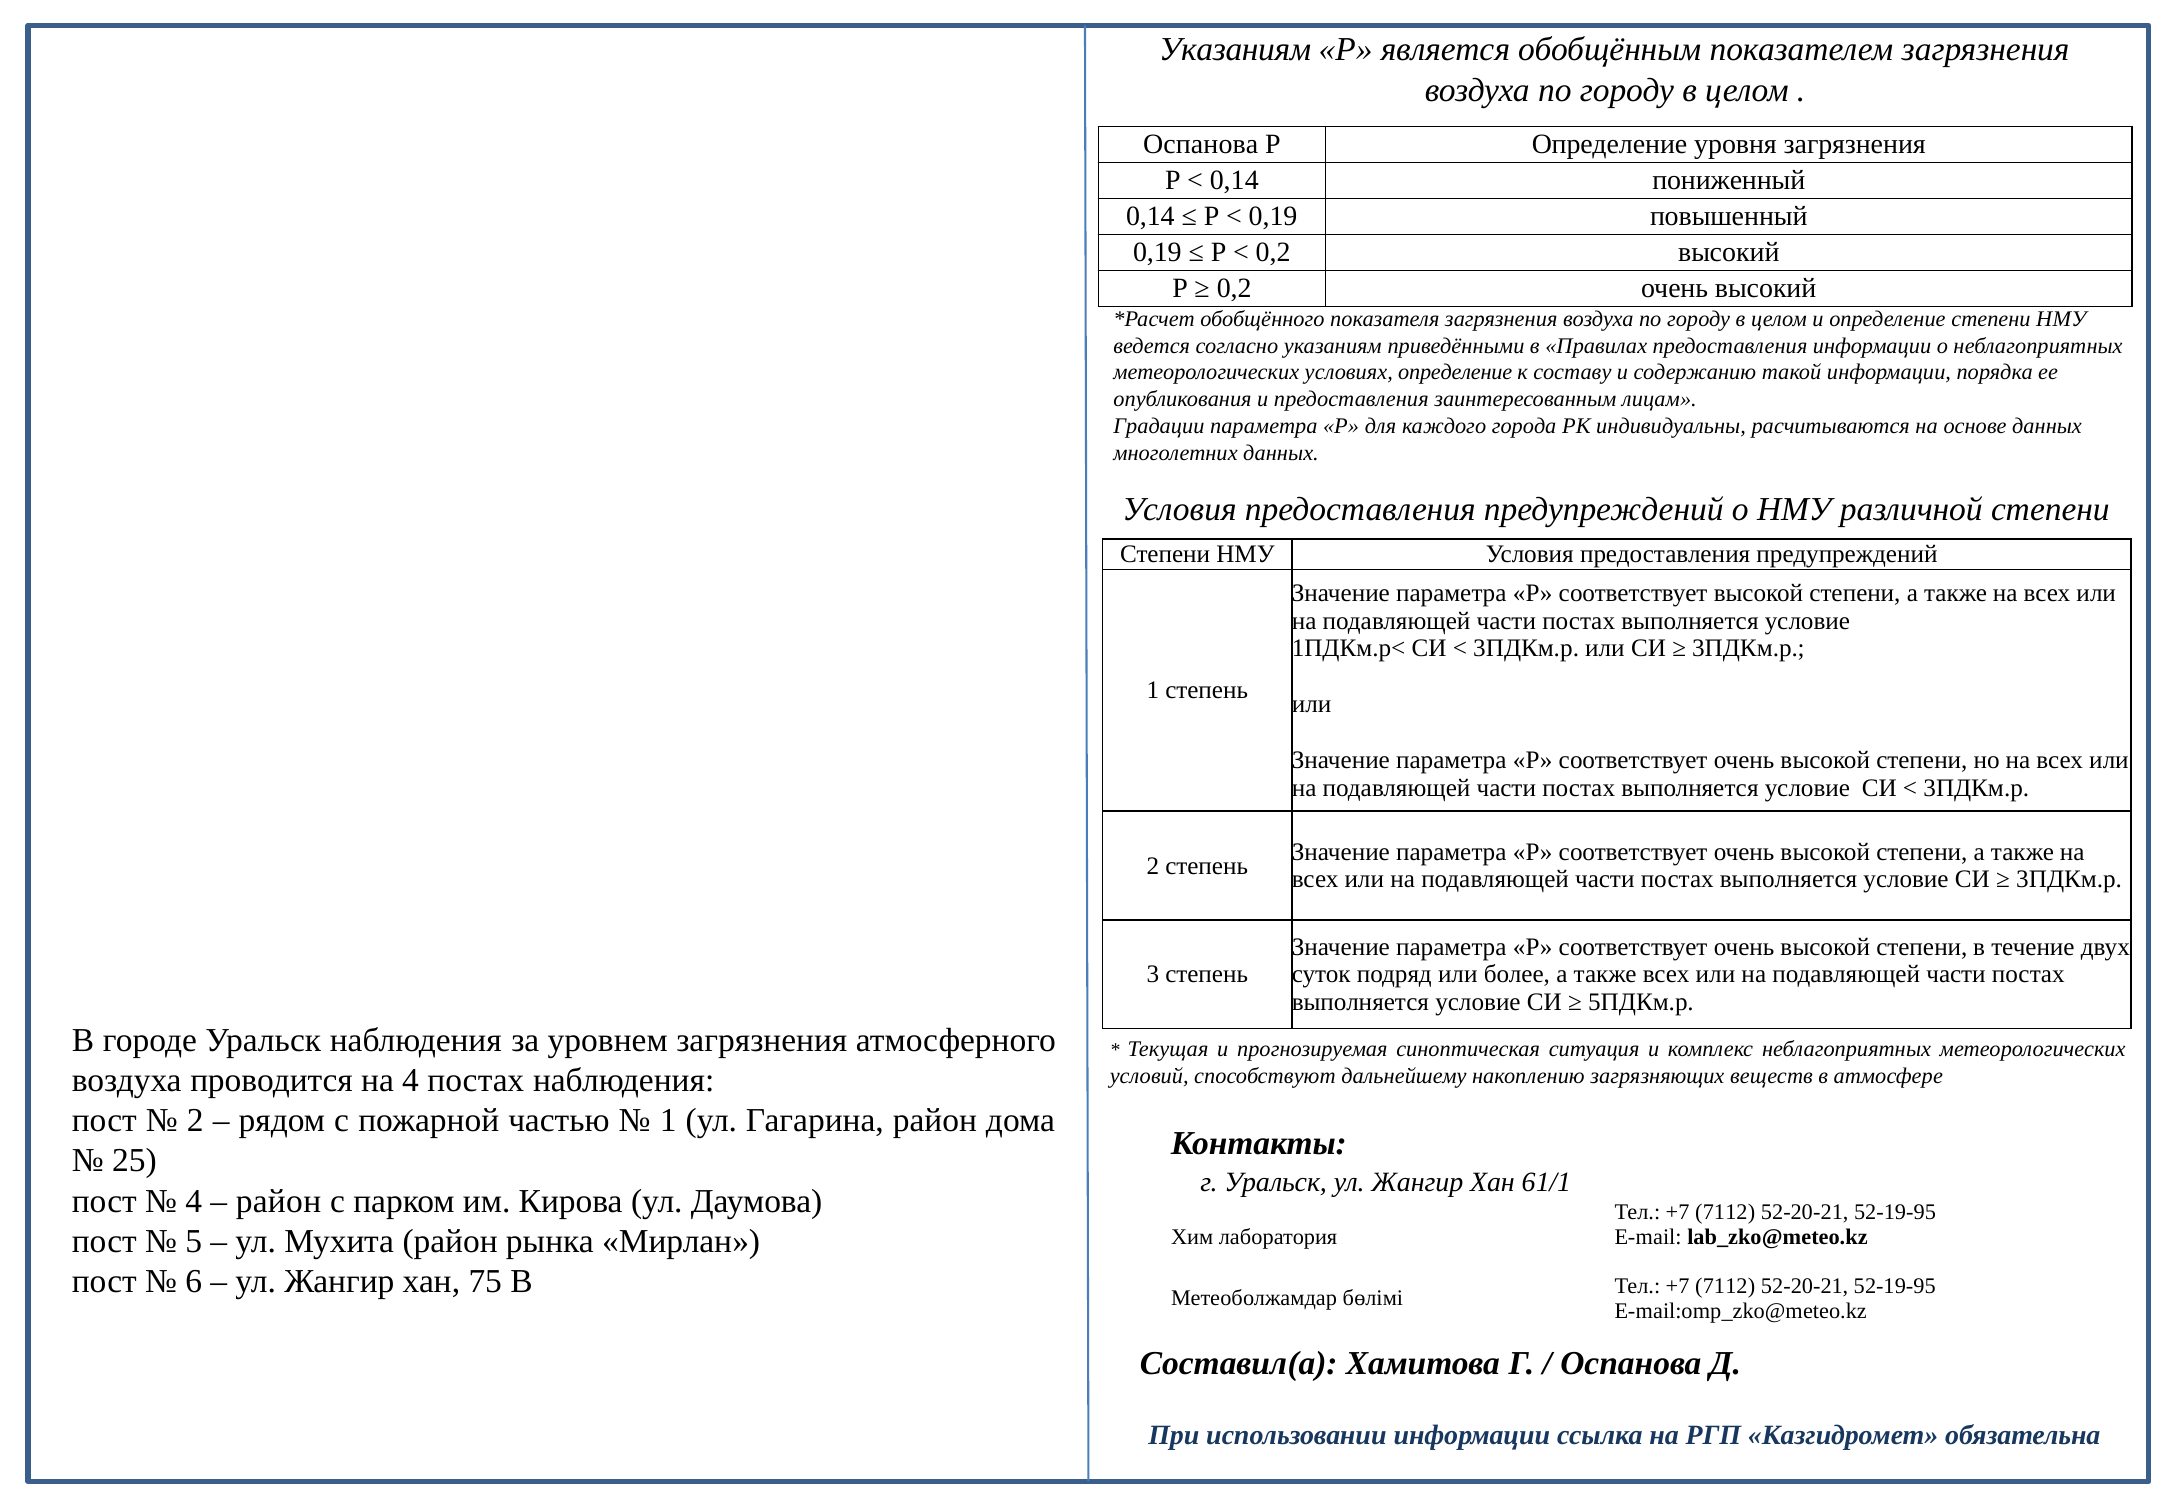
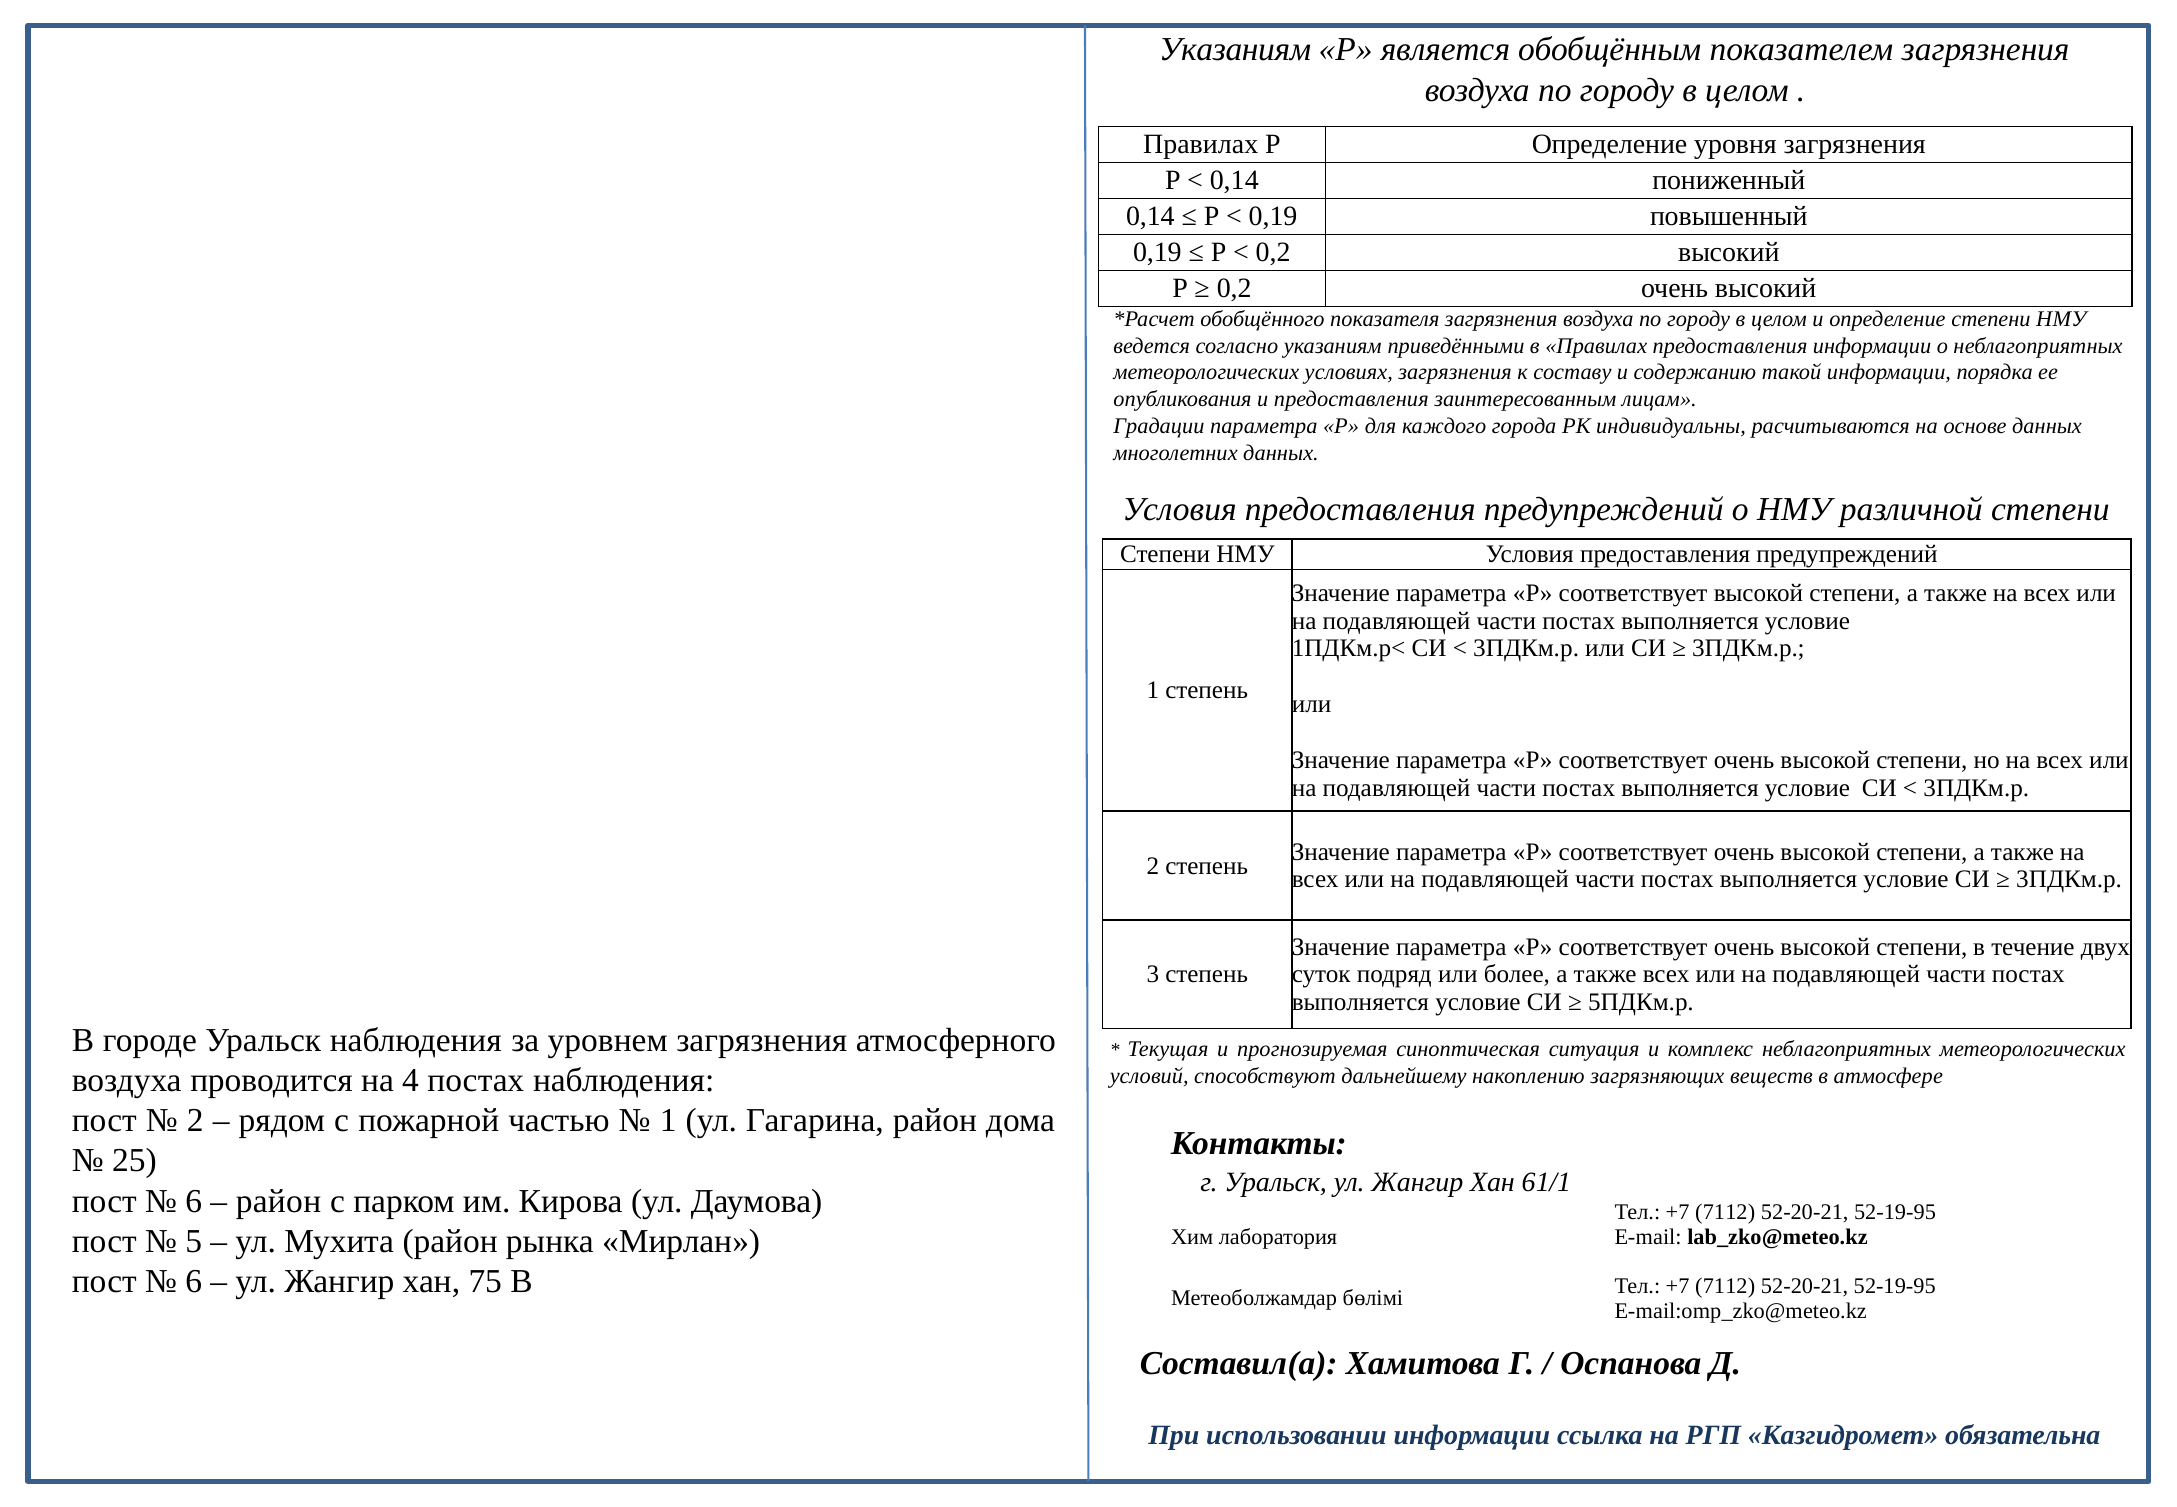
Оспанова: Оспанова -> Правилах (1201, 144)
условиях определение: определение -> загрязнения (1455, 373)
4: 4 -> 6 (194, 1201)
